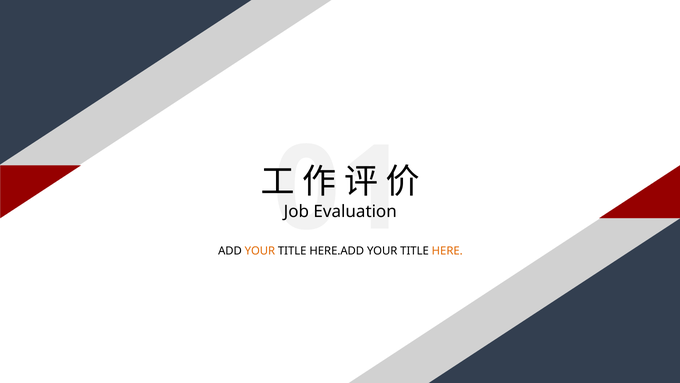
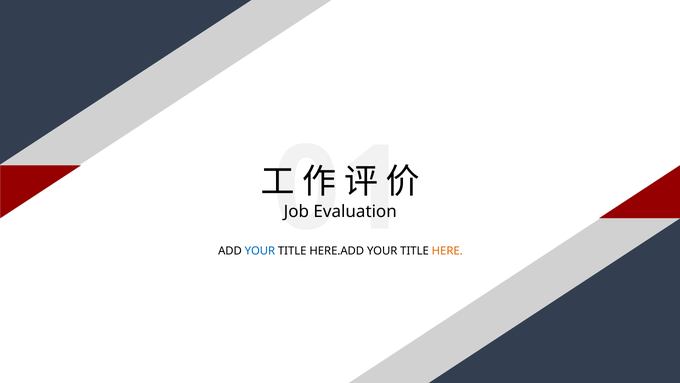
YOUR colour: orange -> blue (260, 250)
